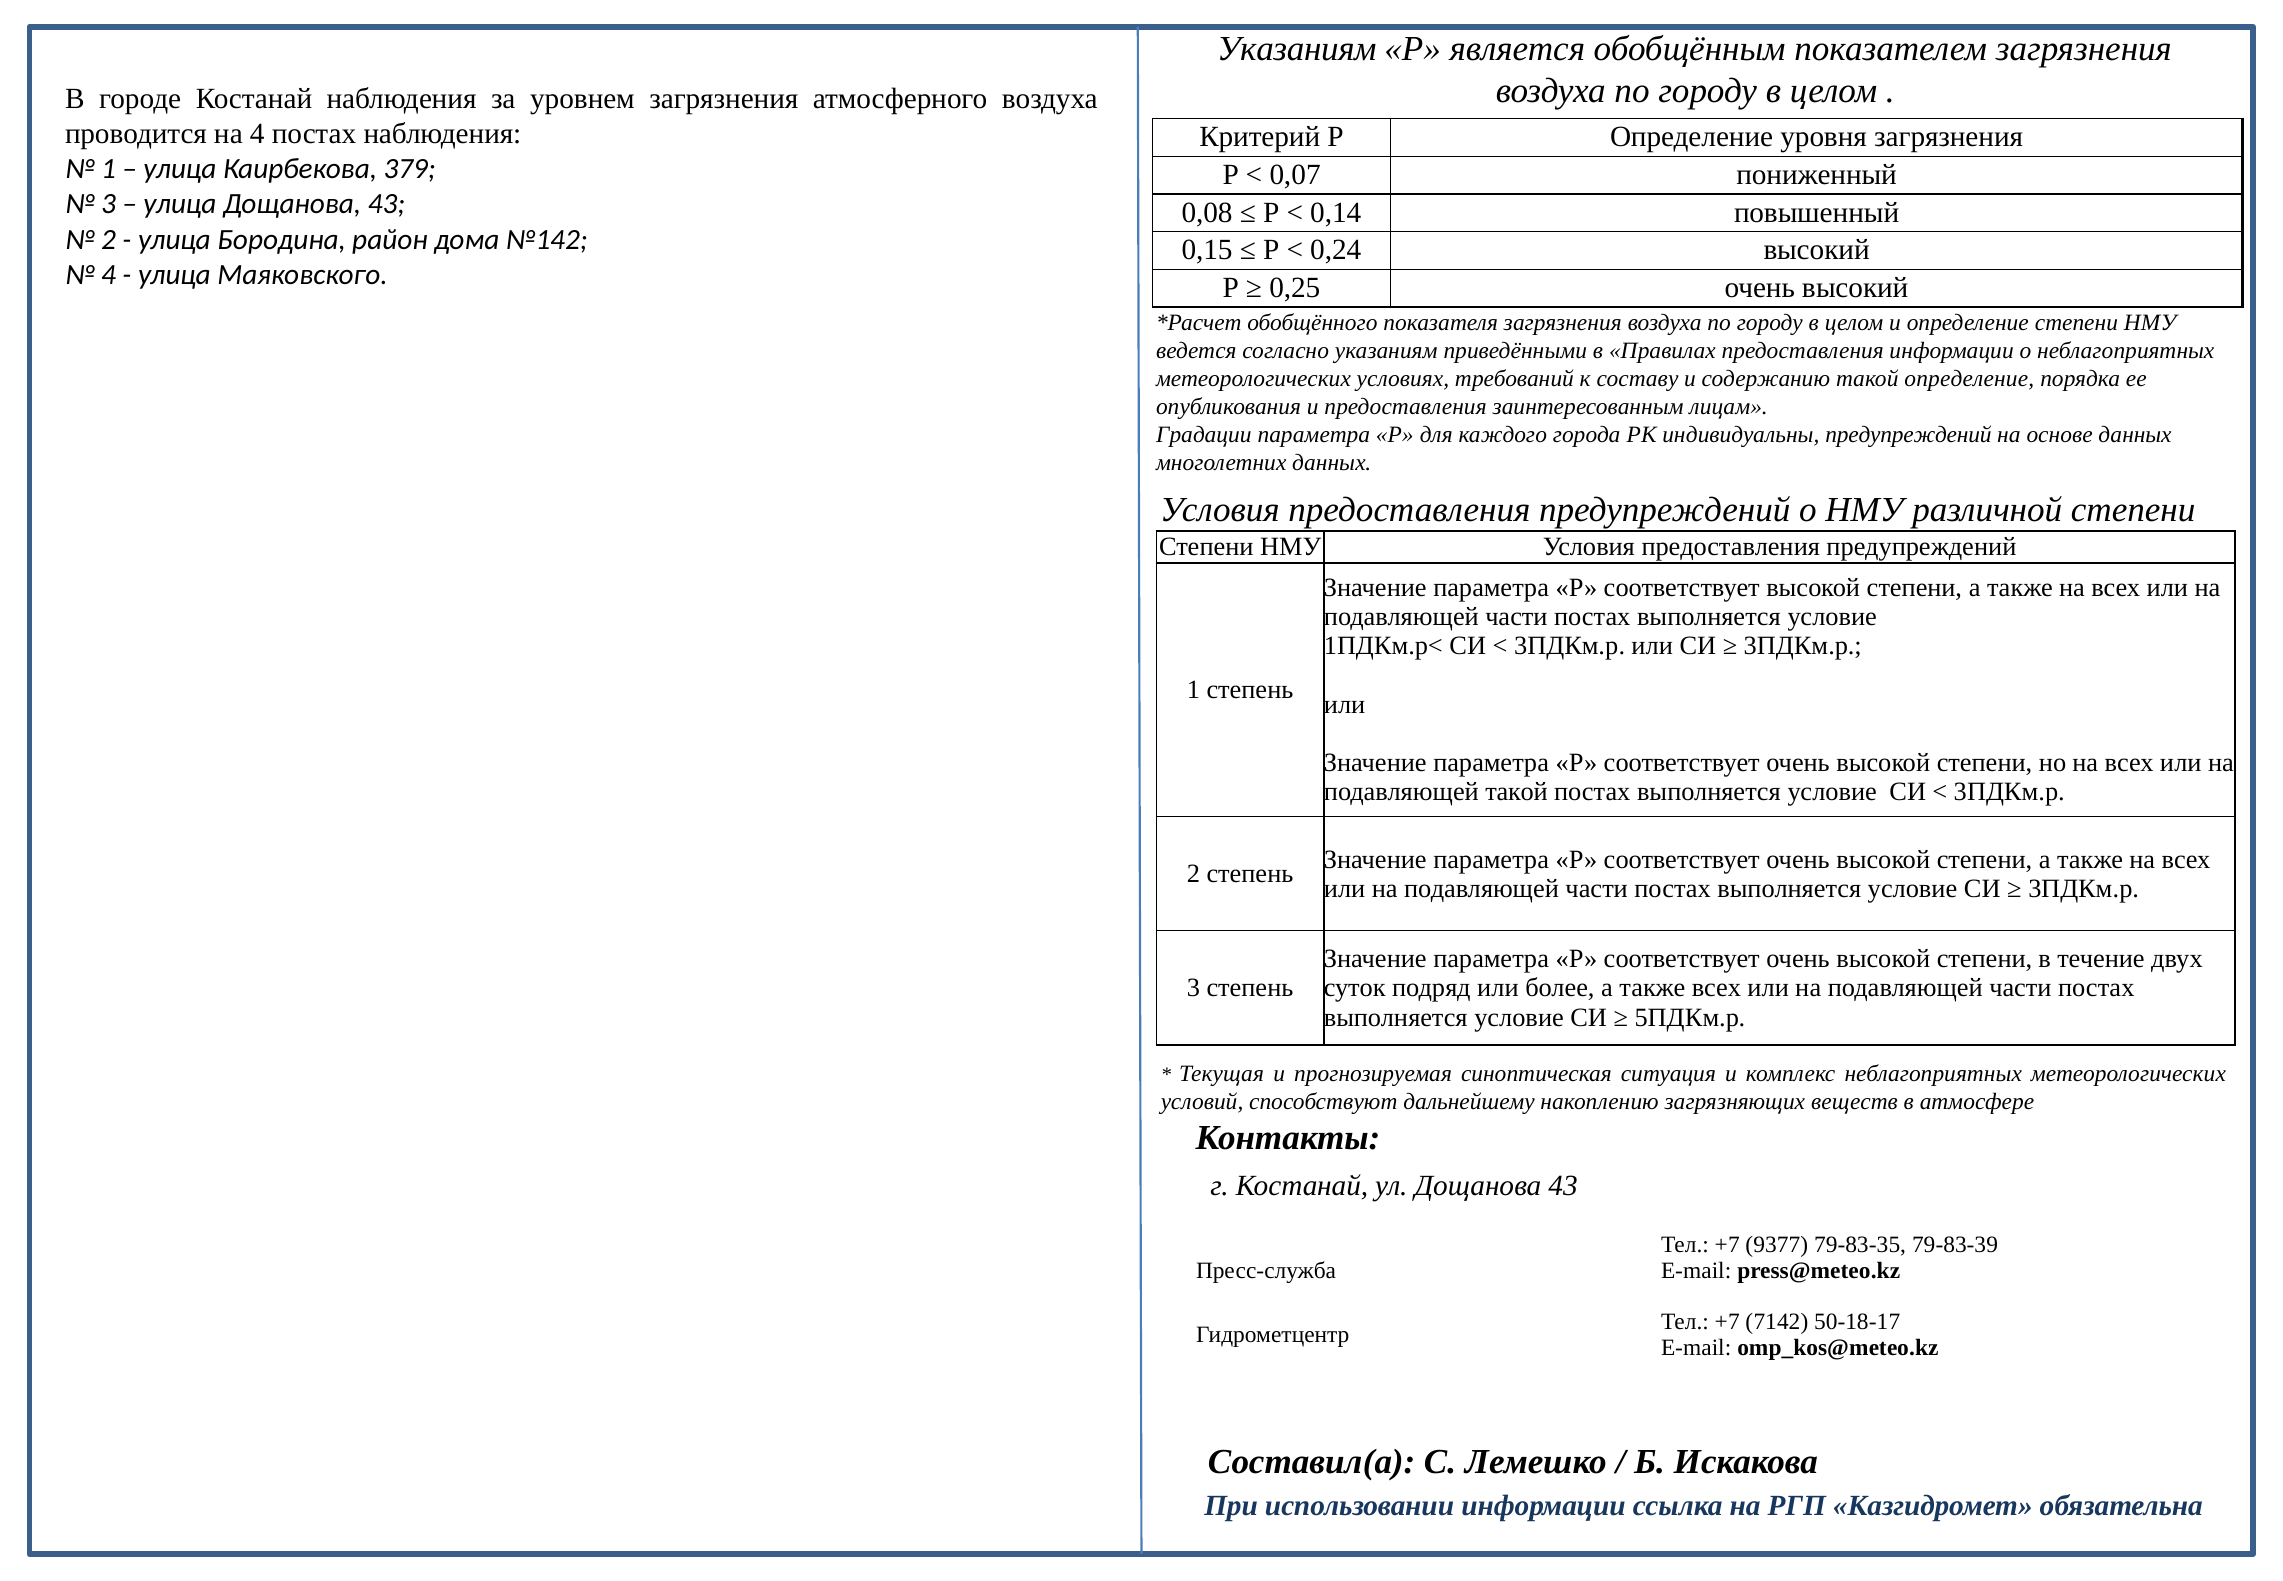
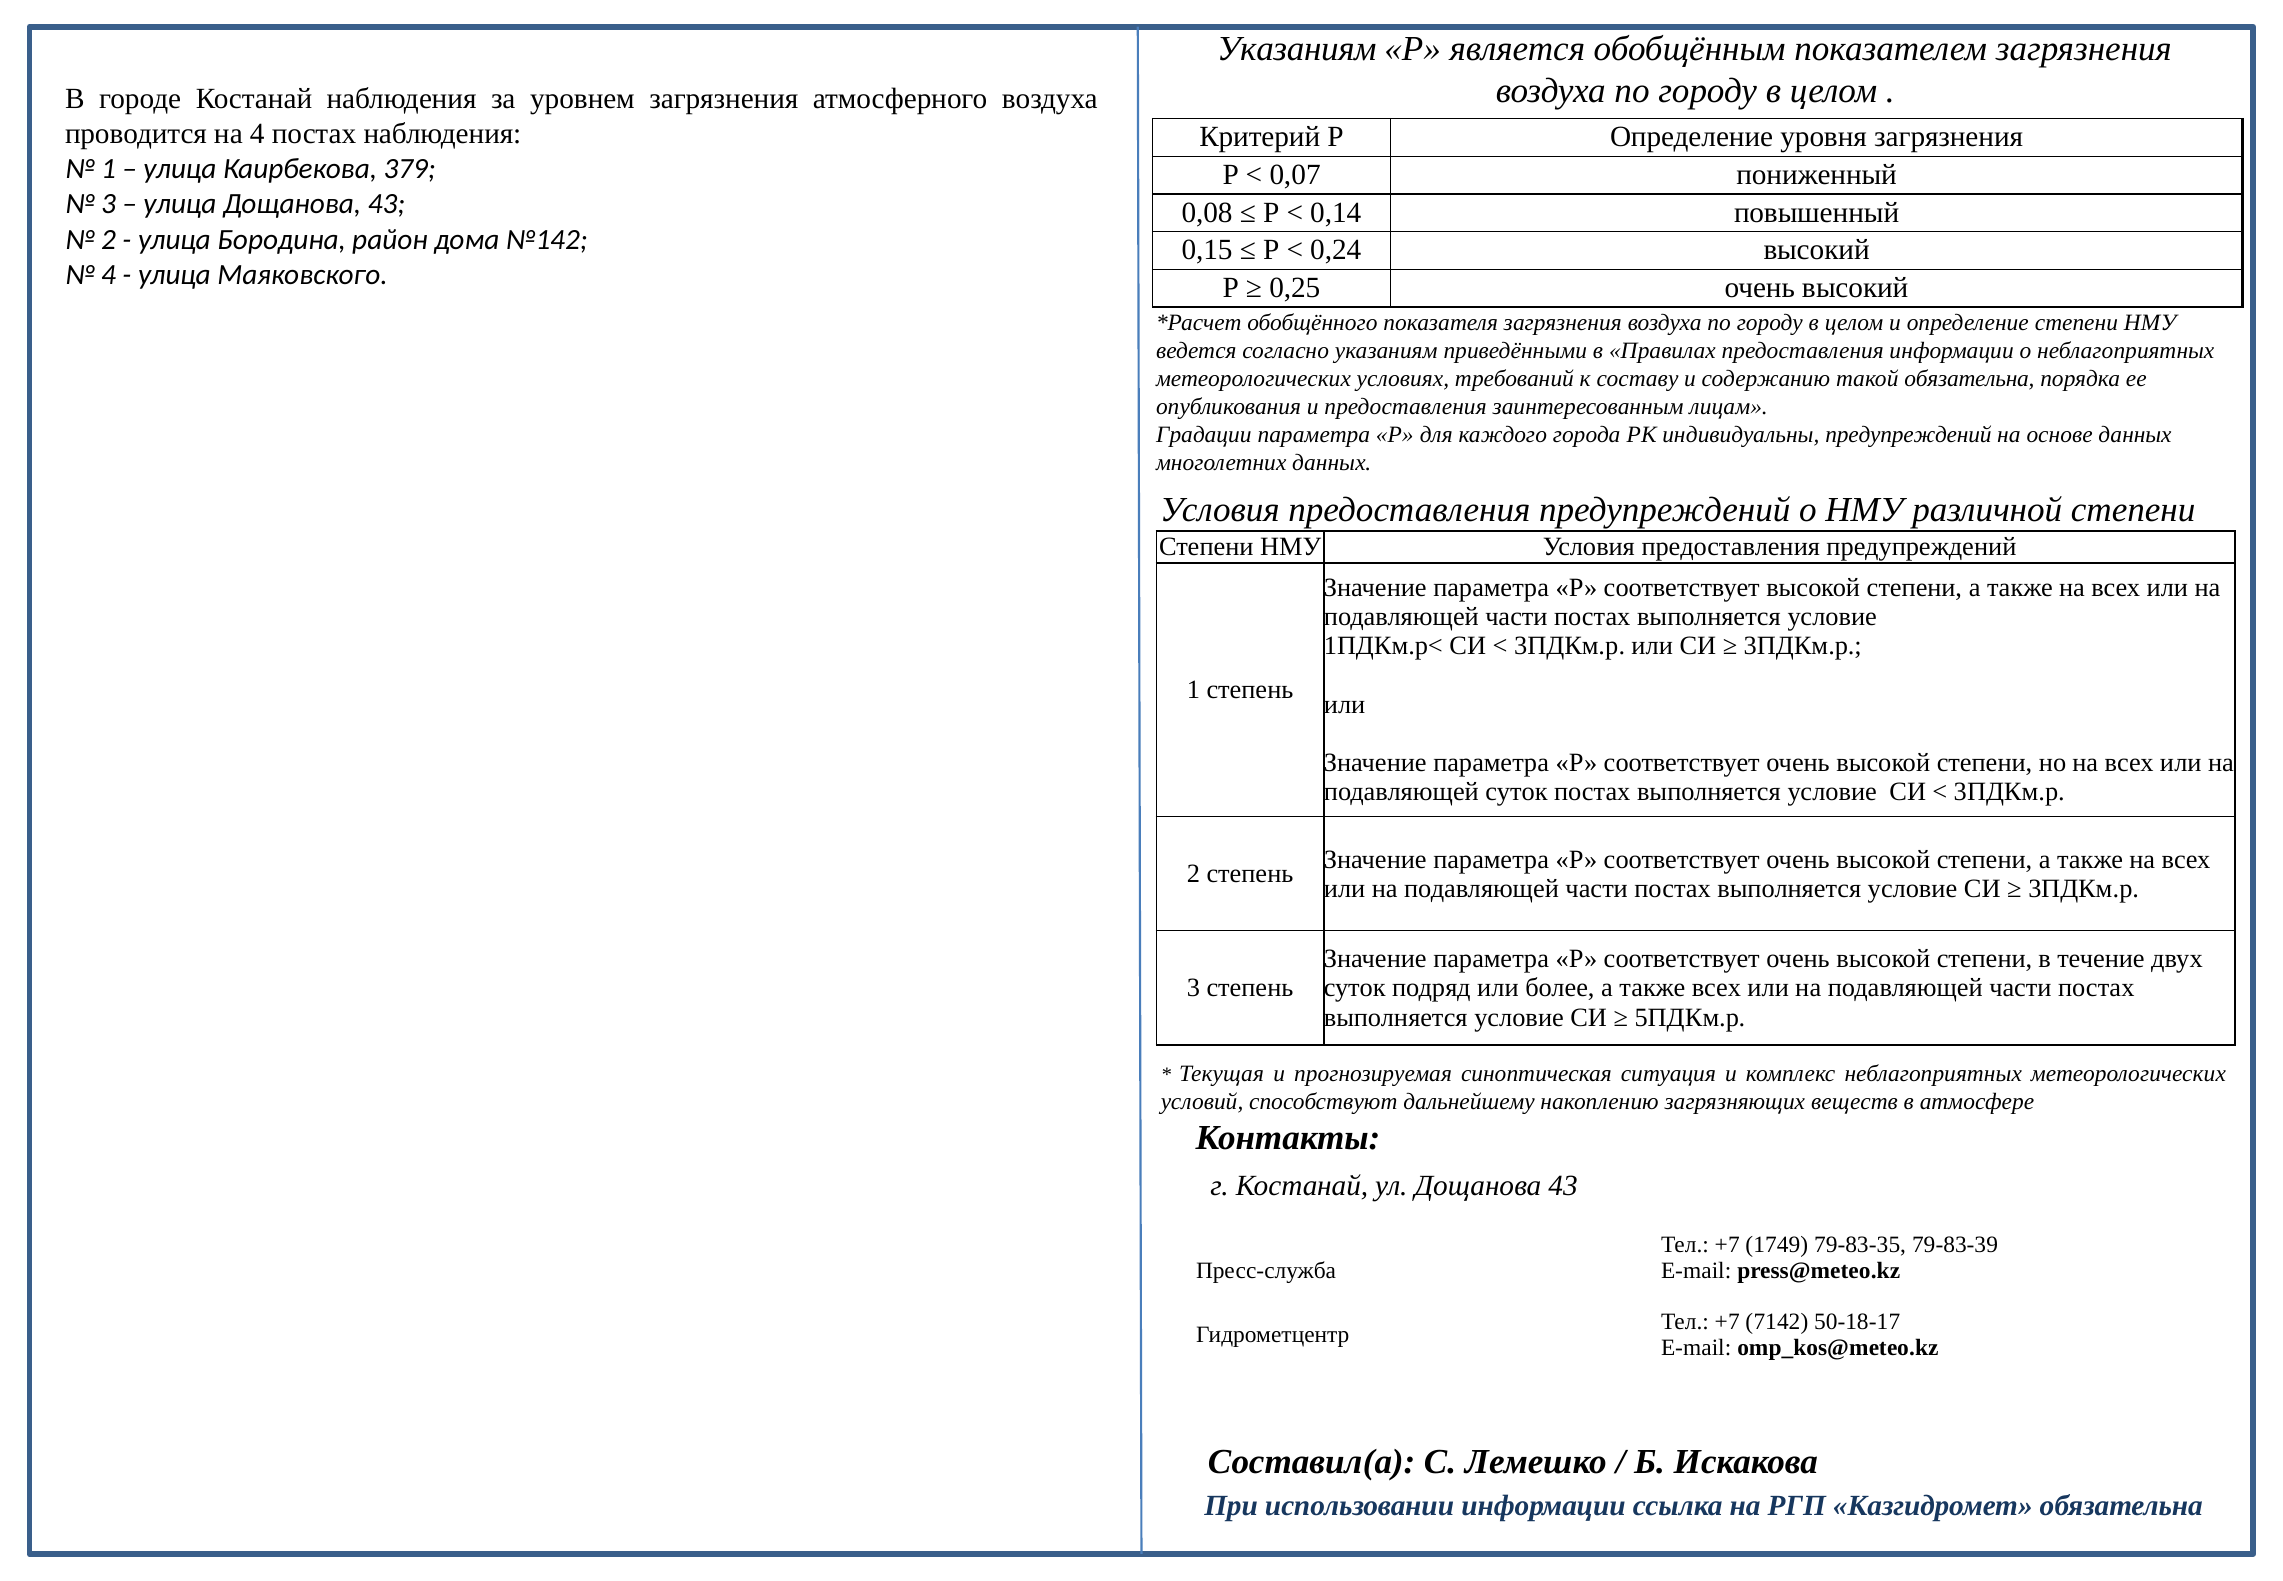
такой определение: определение -> обязательна (1969, 379)
подавляющей такой: такой -> суток (1516, 792)
9377: 9377 -> 1749 (1777, 1244)
